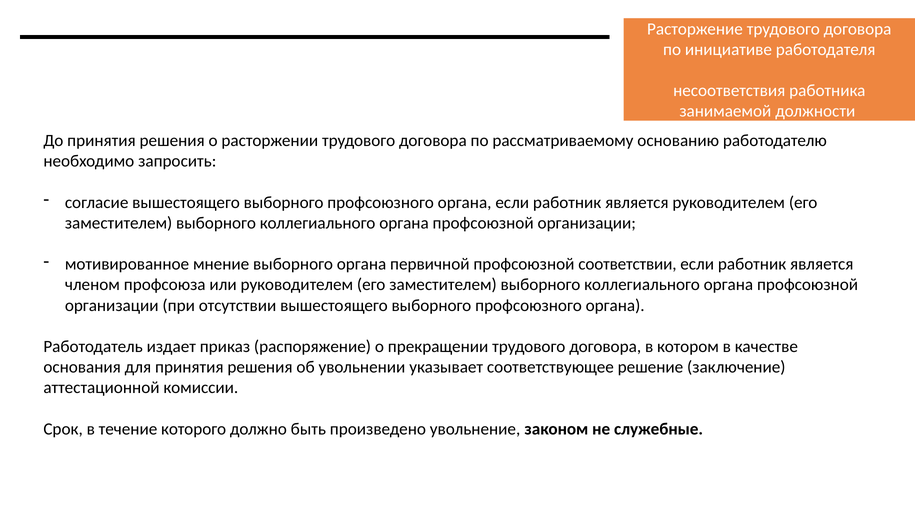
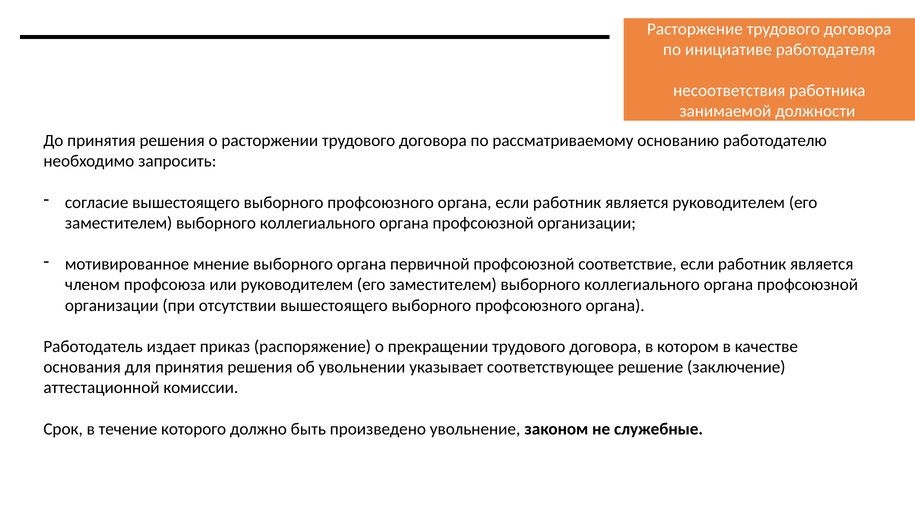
соответствии: соответствии -> соответствие (627, 264)
